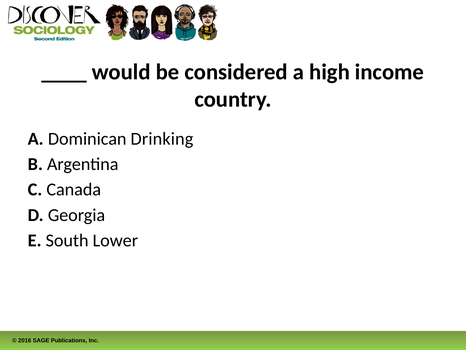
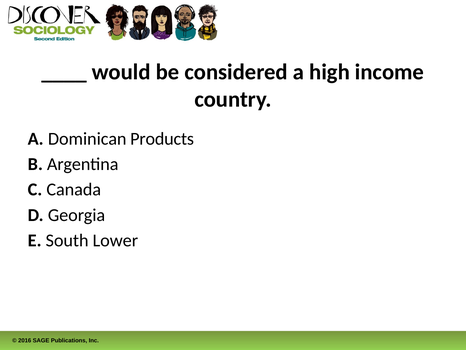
Drinking: Drinking -> Products (162, 139)
